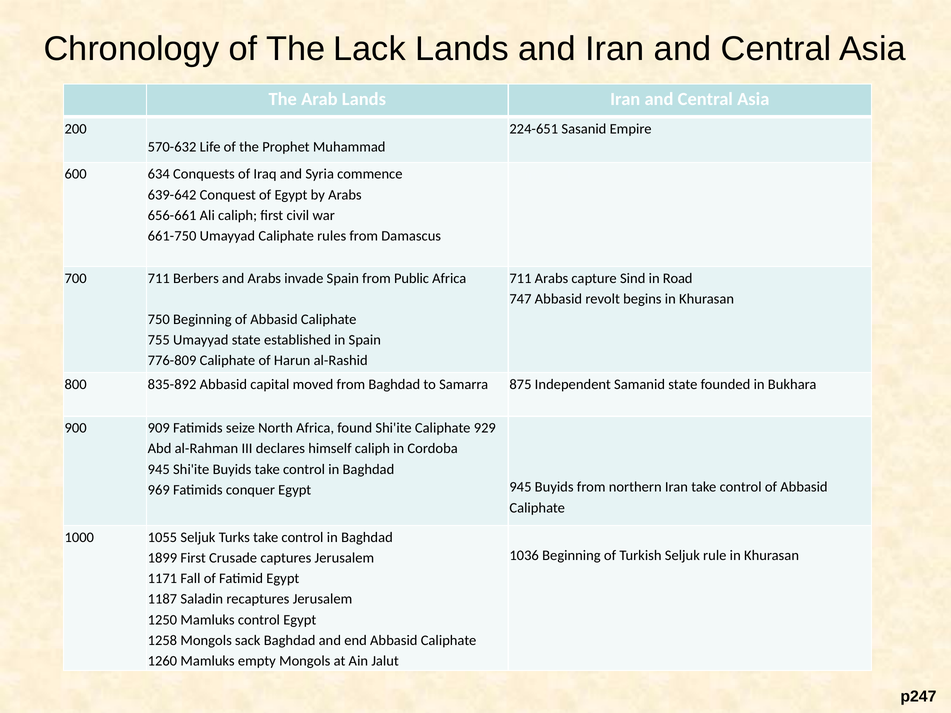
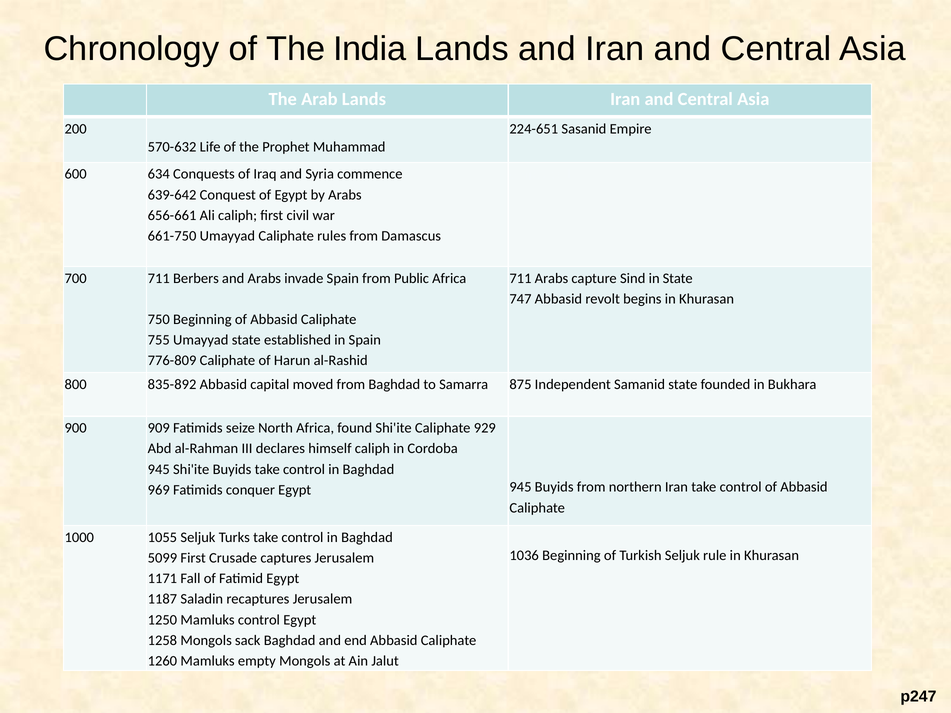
Lack: Lack -> India (370, 49)
in Road: Road -> State (678, 278)
1899: 1899 -> 5099 (162, 558)
